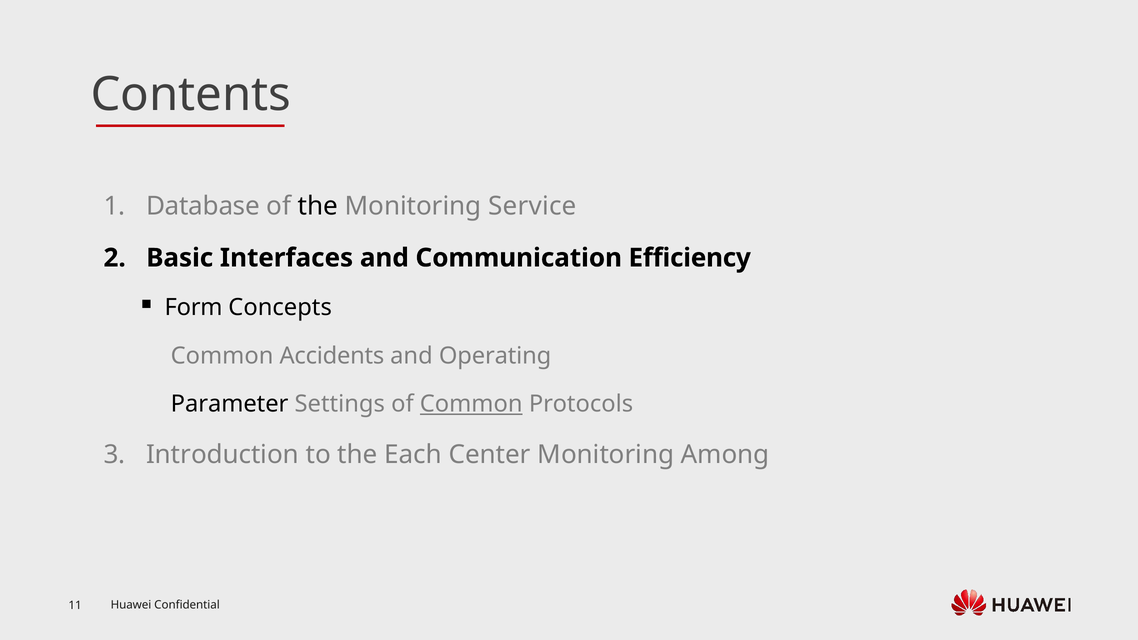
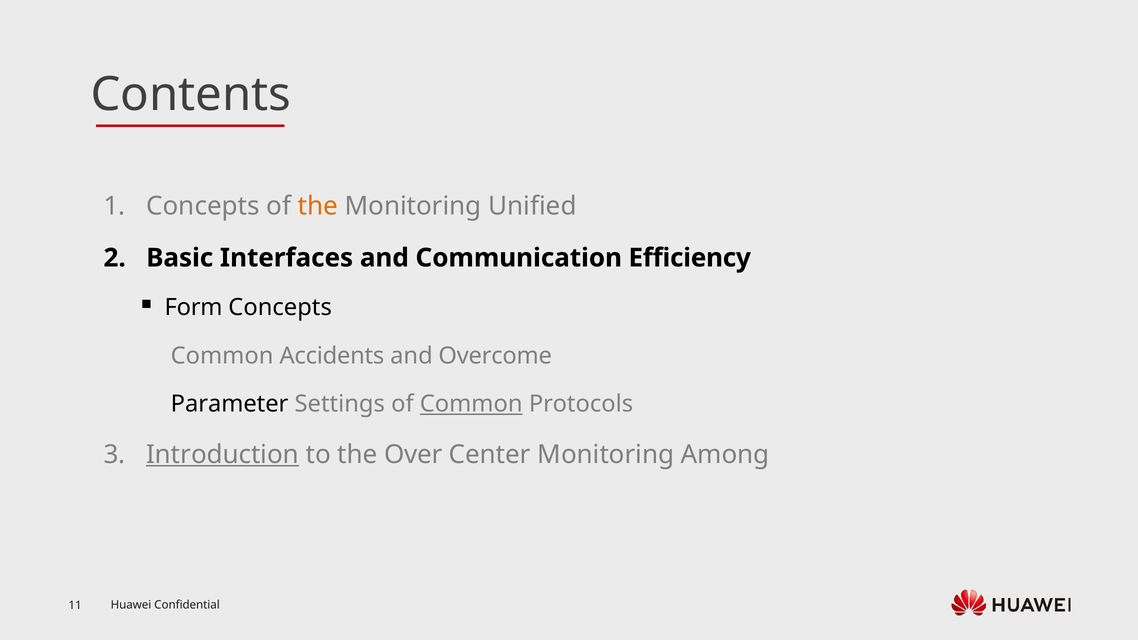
Database: Database -> Concepts (203, 206)
the colour: black -> orange (318, 206)
Service: Service -> Unified (532, 206)
Operating: Operating -> Overcome (495, 356)
Introduction underline: none -> present (223, 455)
Each: Each -> Over (413, 455)
